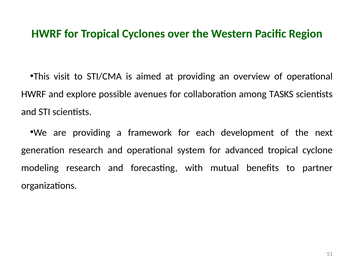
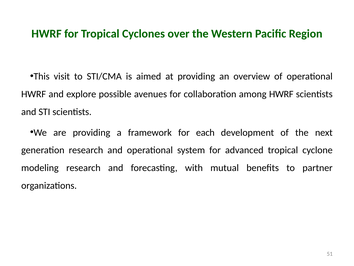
among TASKS: TASKS -> HWRF (281, 94)
